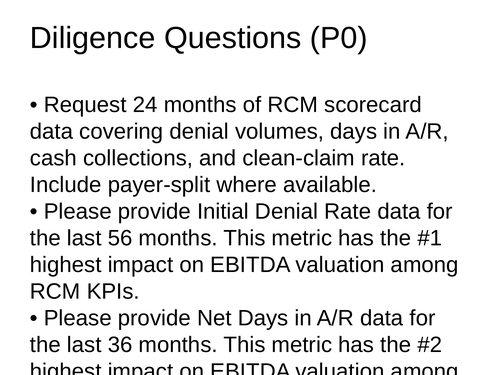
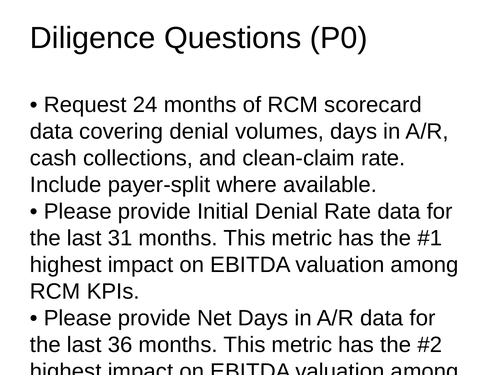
56: 56 -> 31 (120, 238)
